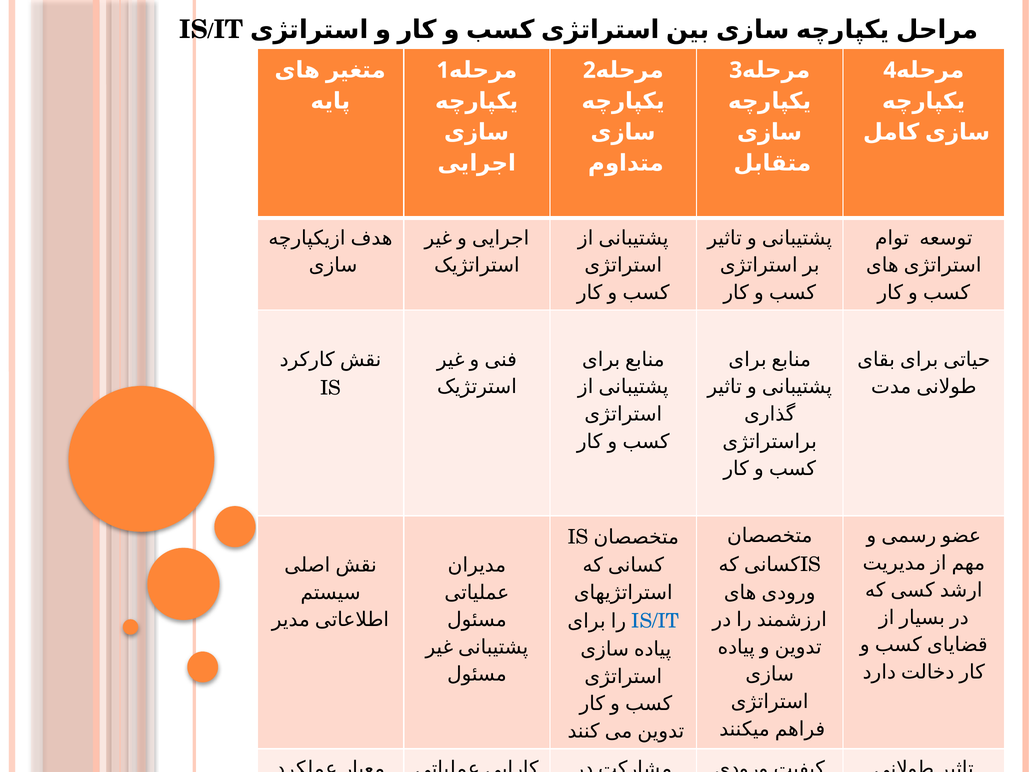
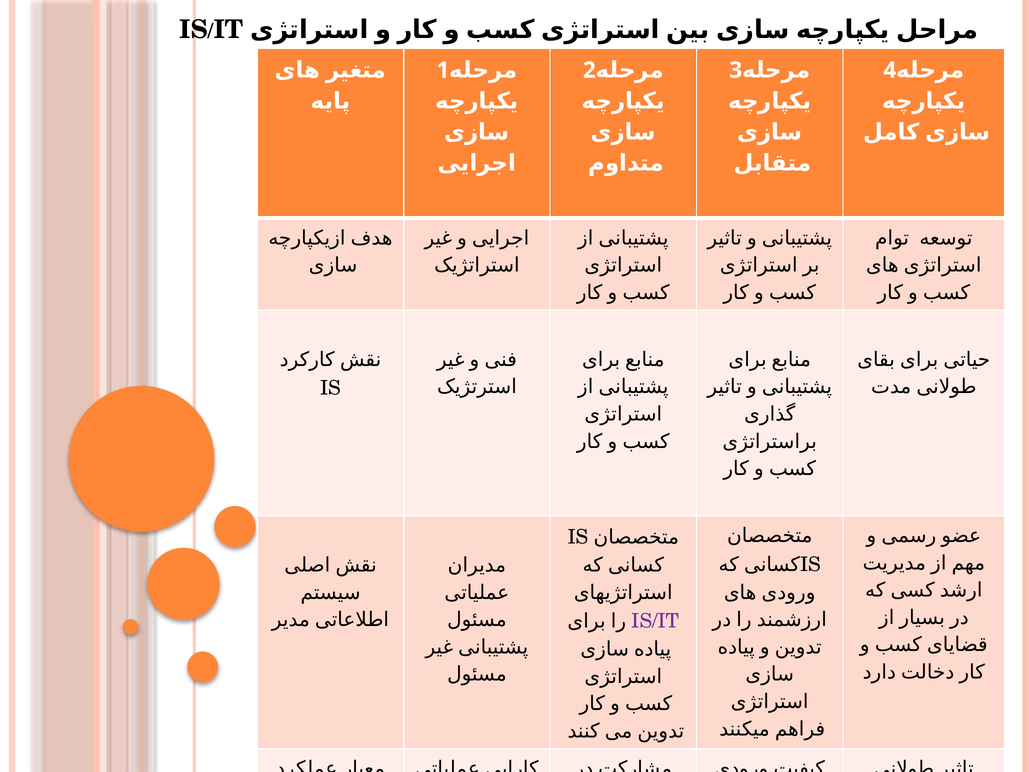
IS/IT colour: blue -> purple (655, 621)
